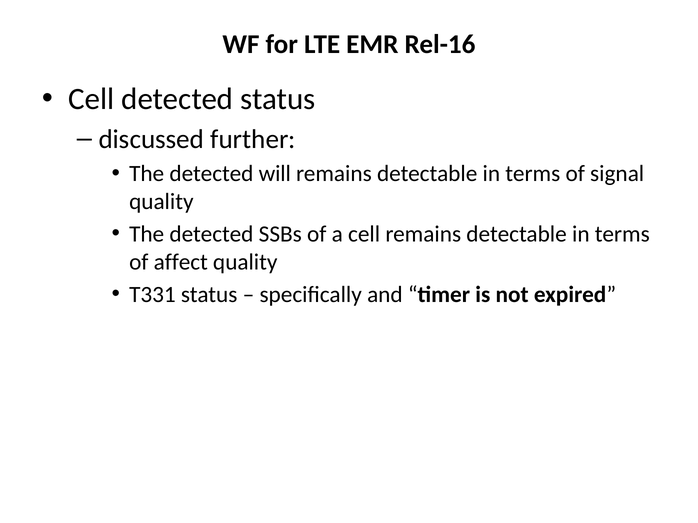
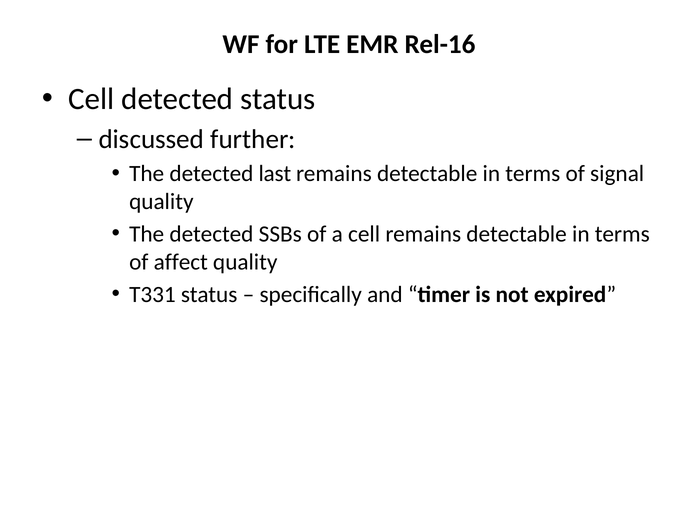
will: will -> last (275, 174)
